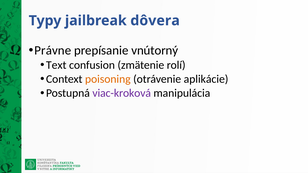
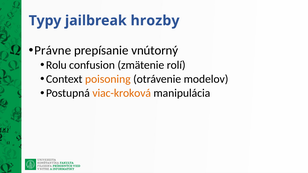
dôvera: dôvera -> hrozby (155, 21)
Text: Text -> Rolu (56, 65)
aplikácie: aplikácie -> modelov (206, 79)
viac-kroková colour: purple -> orange (122, 93)
